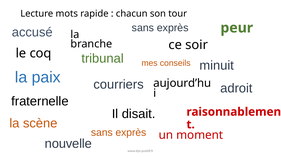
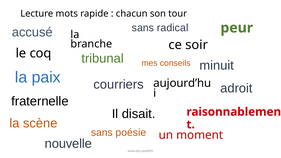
exprès: exprès -> radical (173, 28)
exprès: exprès -> poésie (131, 133)
